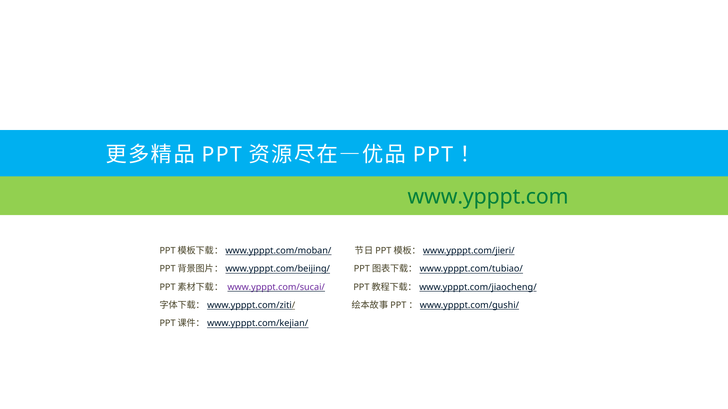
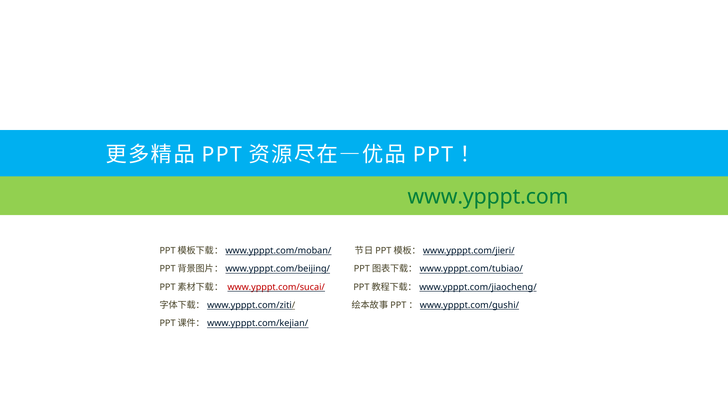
www.ypppt.com/sucai/ colour: purple -> red (276, 287)
